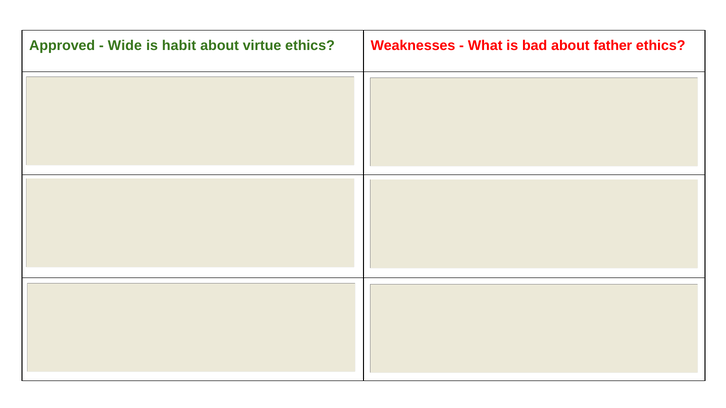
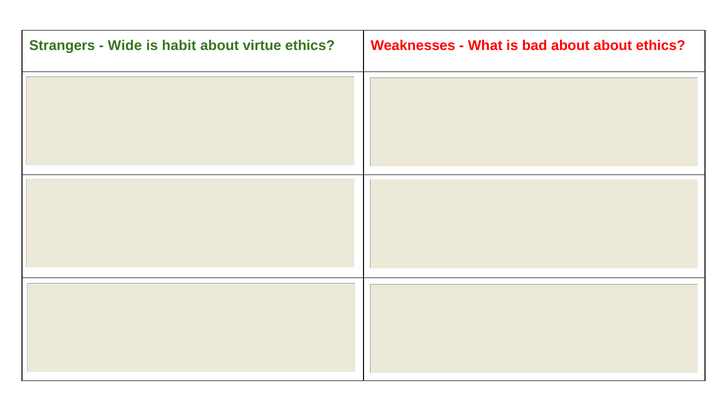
Approved: Approved -> Strangers (62, 46)
about father: father -> about (613, 46)
